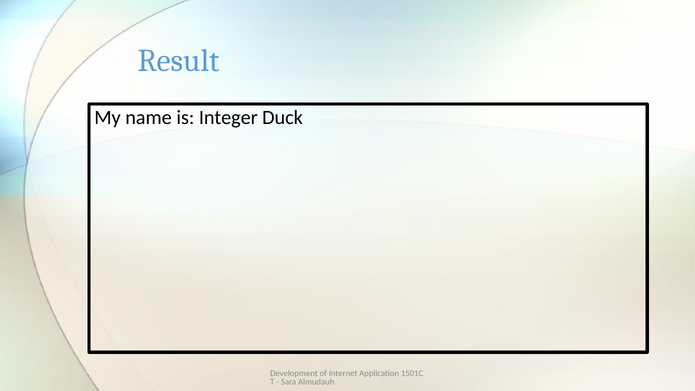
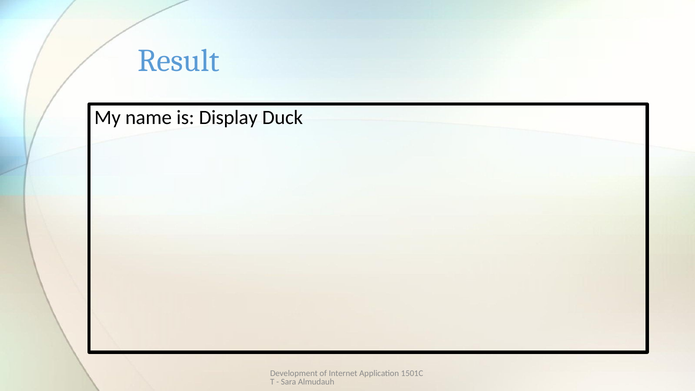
Integer: Integer -> Display (228, 118)
